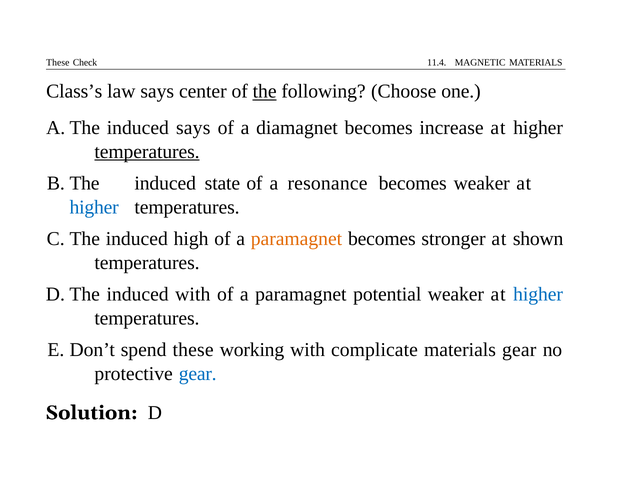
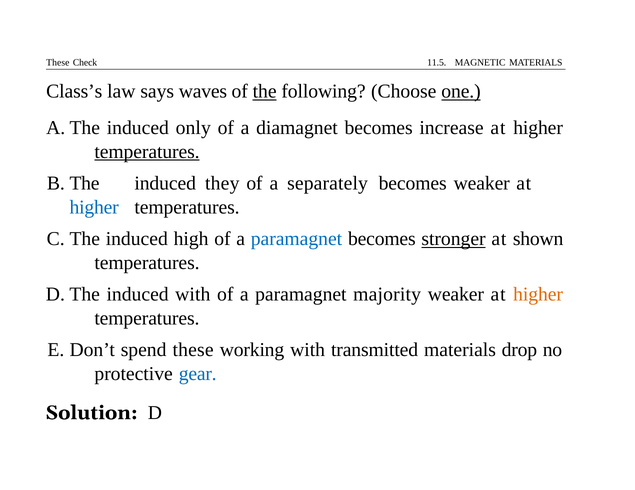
11.4: 11.4 -> 11.5 (437, 63)
center: center -> waves (203, 92)
one underline: none -> present (461, 92)
induced says: says -> only (193, 128)
state: state -> they (222, 184)
resonance: resonance -> separately (328, 184)
paramagnet colour: orange -> blue (296, 239)
stronger underline: none -> present (454, 239)
potential: potential -> majority (387, 295)
higher colour: blue -> orange (538, 295)
complicate: complicate -> transmitted (375, 350)
materials gear: gear -> drop (519, 350)
